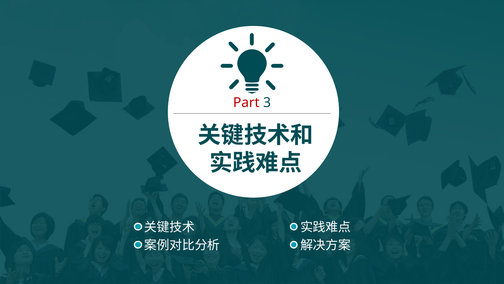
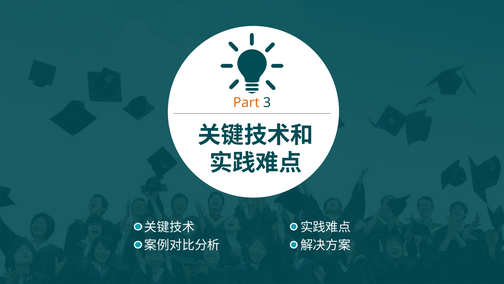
Part colour: red -> orange (246, 102)
